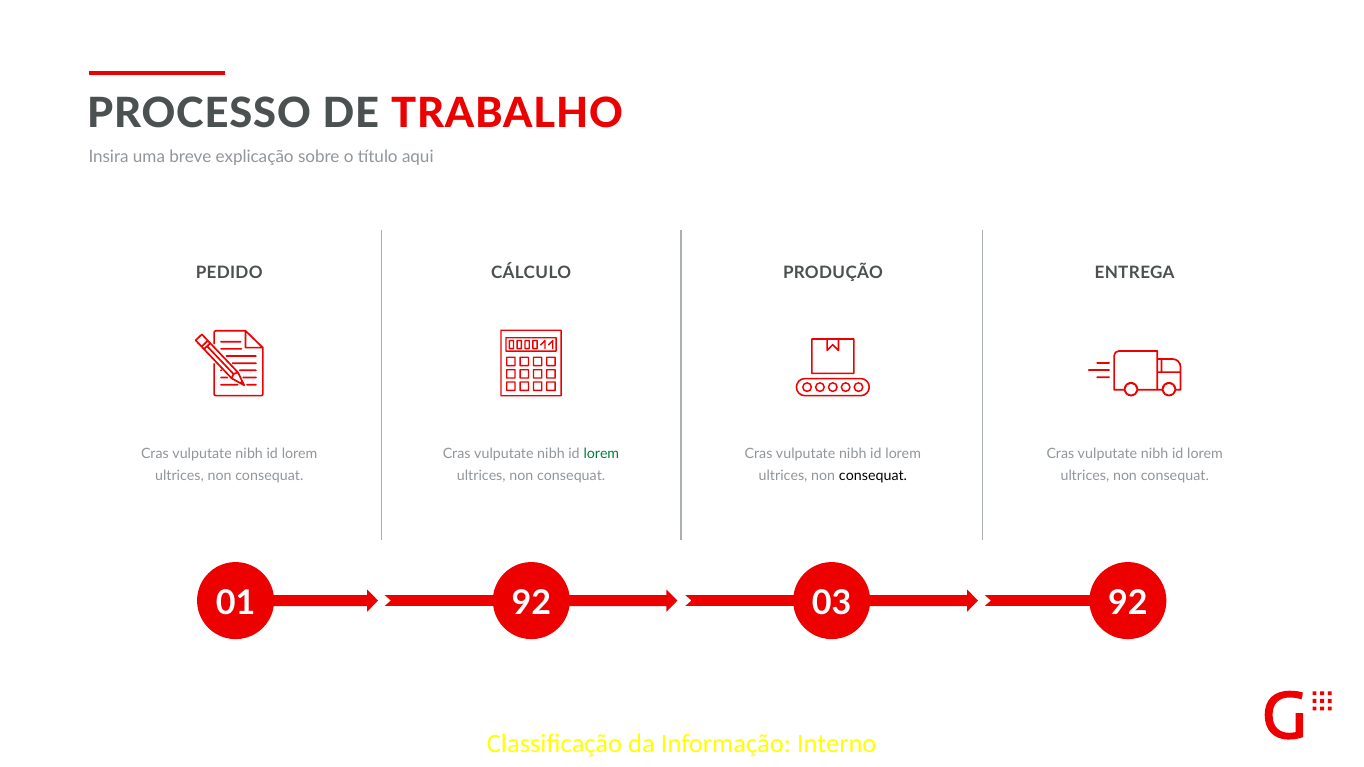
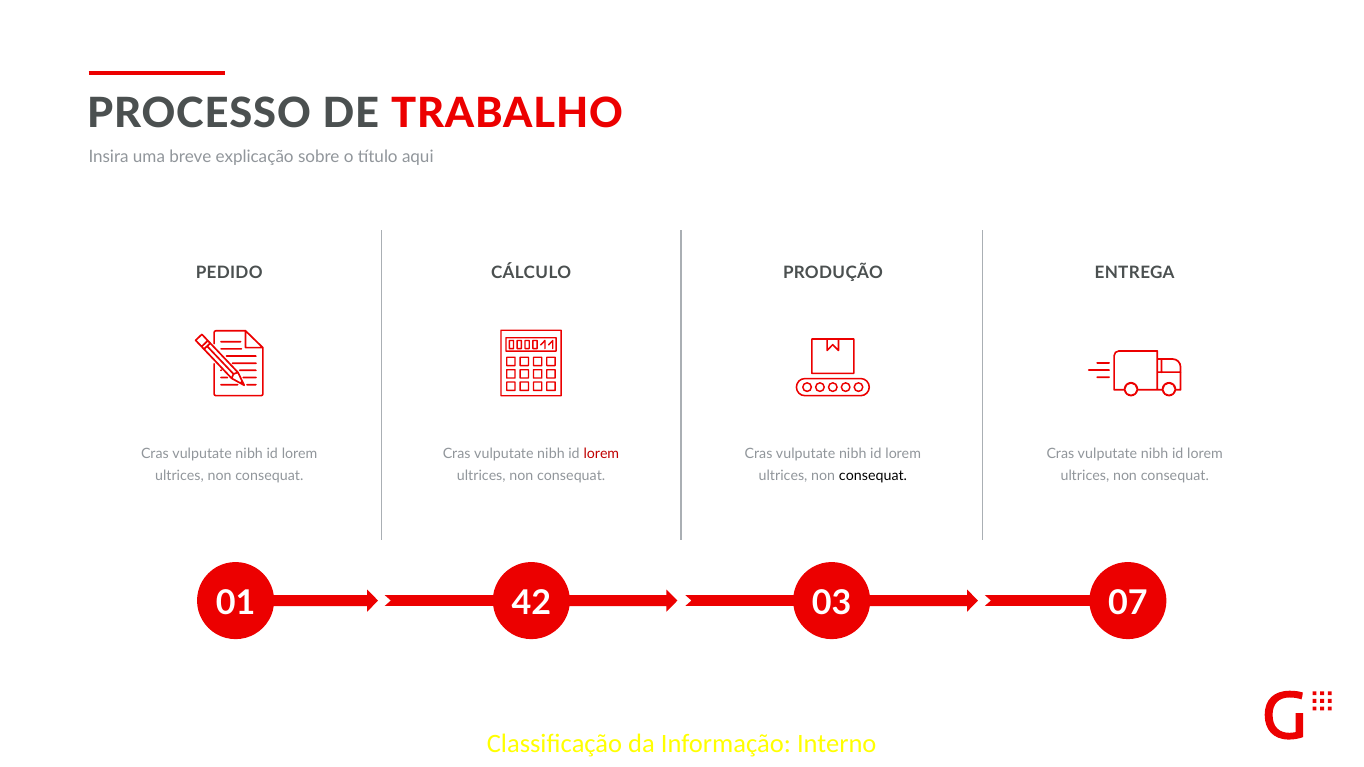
lorem colour: green -> red (601, 453)
01 92: 92 -> 42 (531, 603)
03 92: 92 -> 07 (1128, 603)
